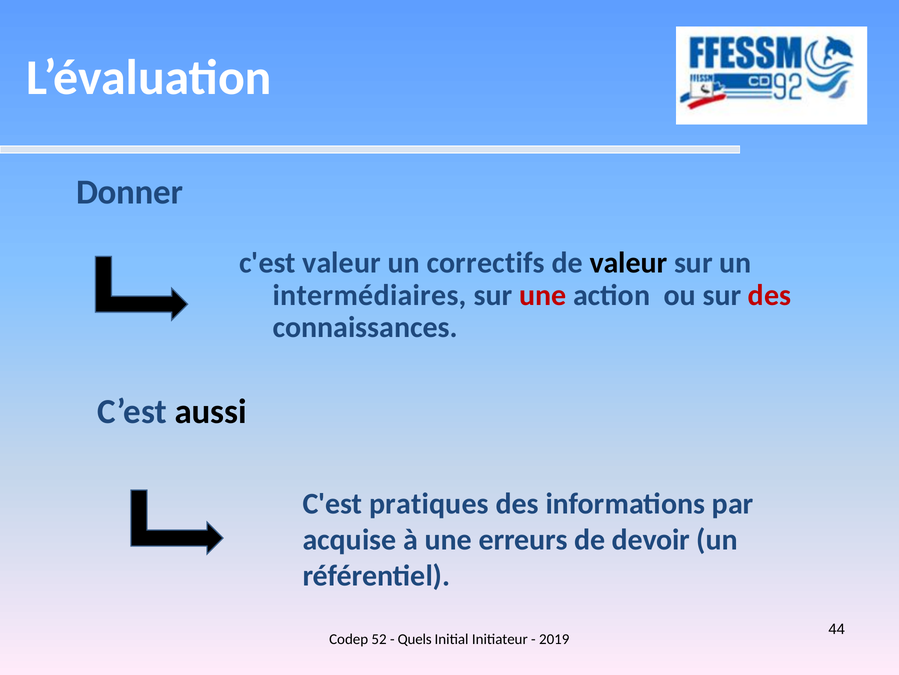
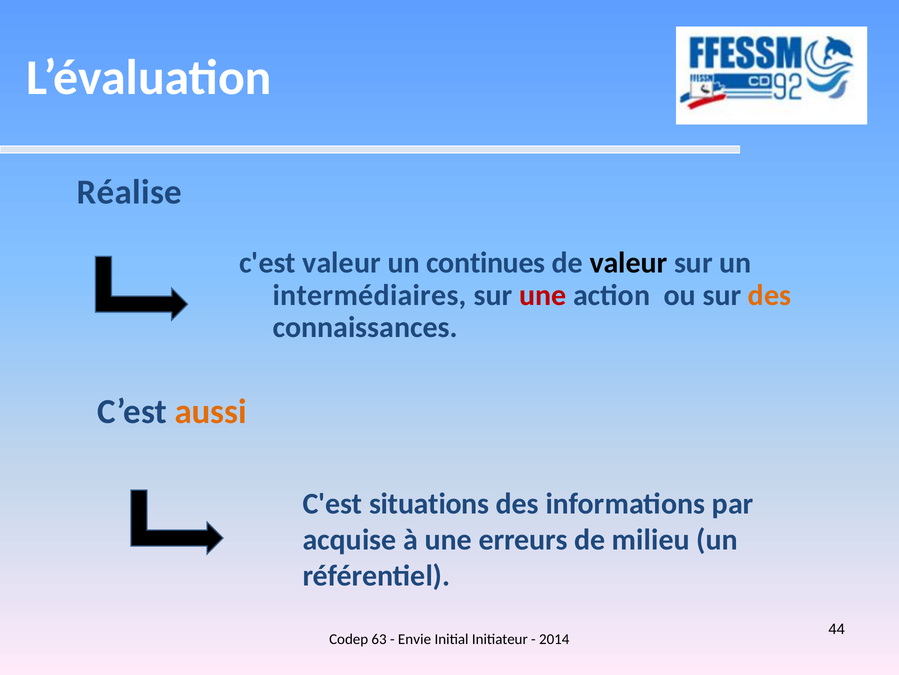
Donner: Donner -> Réalise (129, 192)
correctifs: correctifs -> continues (486, 262)
des colour: red -> orange (769, 295)
aussi colour: black -> orange (211, 411)
pratiques: pratiques -> situations (429, 503)
devoir: devoir -> milieu (651, 539)
52: 52 -> 63 (379, 638)
Quels: Quels -> Envie (415, 638)
2019: 2019 -> 2014 (554, 638)
